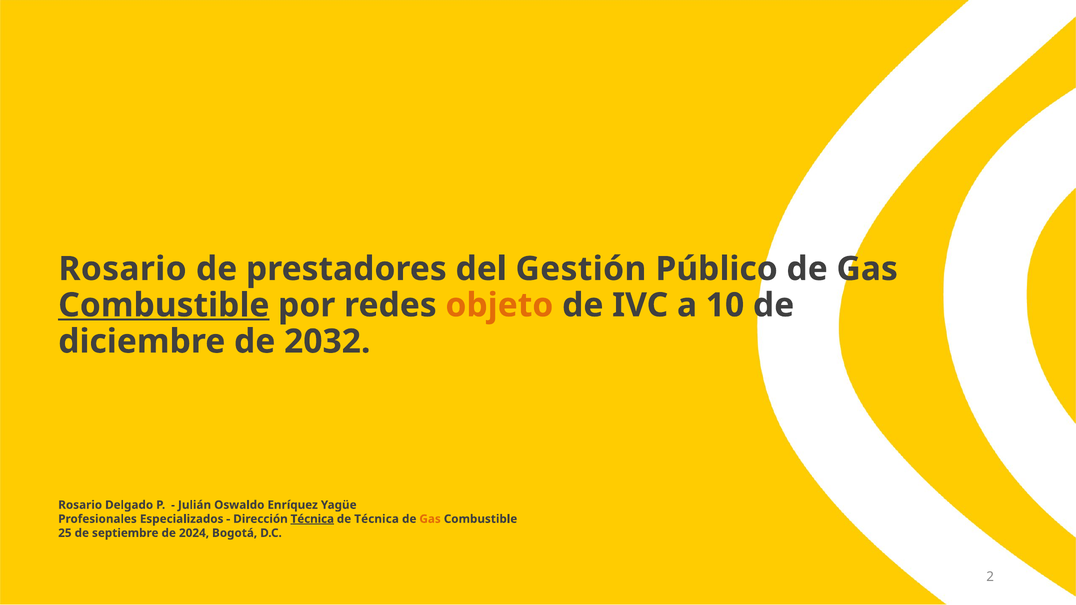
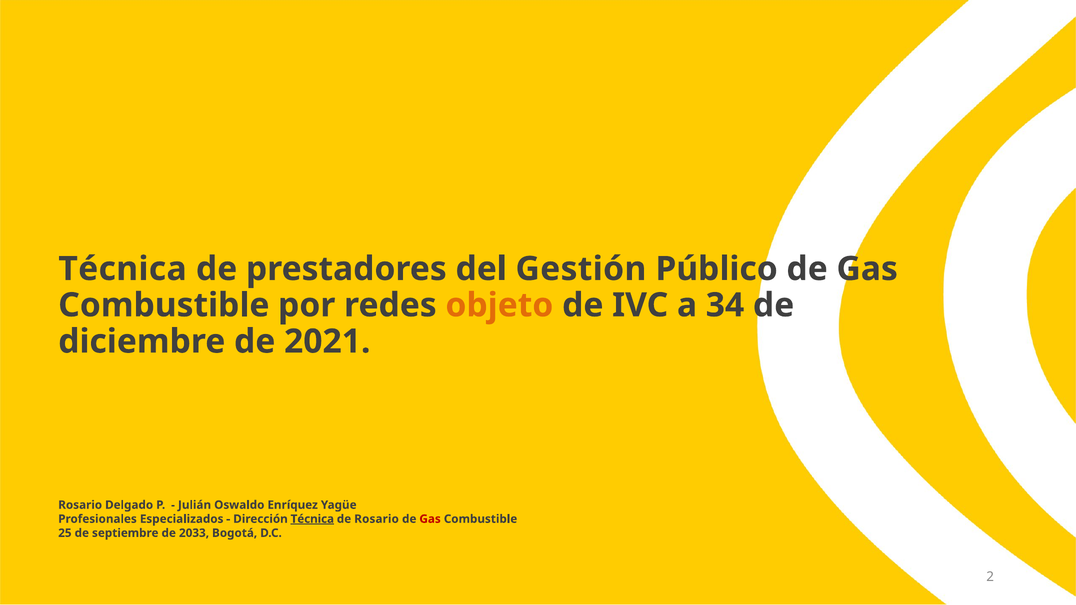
Rosario: Rosario -> Técnica (123, 269)
Combustible underline: present -> none (164, 305)
10: 10 -> 34 (725, 305)
2032: 2032 -> 2021 (327, 342)
de Técnica: Técnica -> Rosario (377, 519)
Gas colour: orange -> red (430, 519)
2024: 2024 -> 2033 (194, 533)
